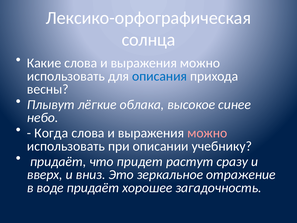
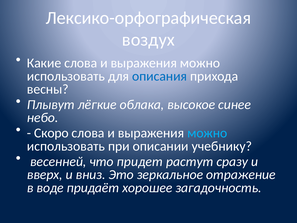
солнца: солнца -> воздух (148, 40)
Когда: Когда -> Скоро (51, 133)
можно colour: pink -> light blue (207, 133)
придаёт: придаёт -> весенней (58, 161)
